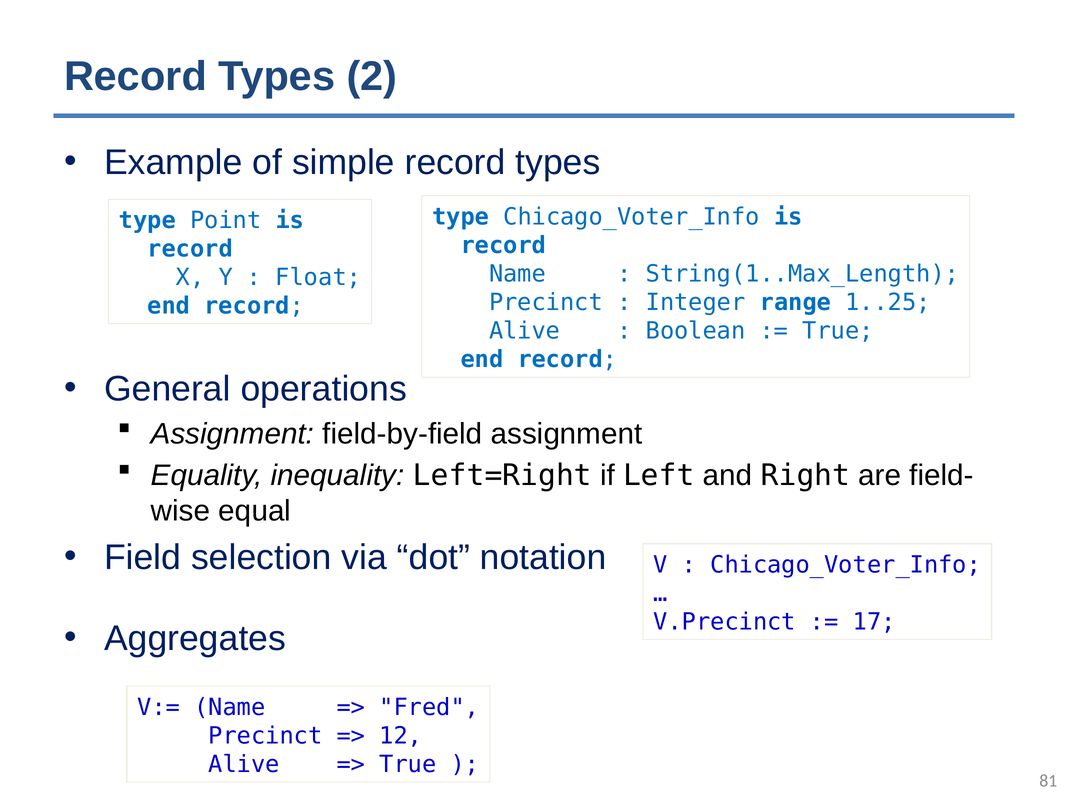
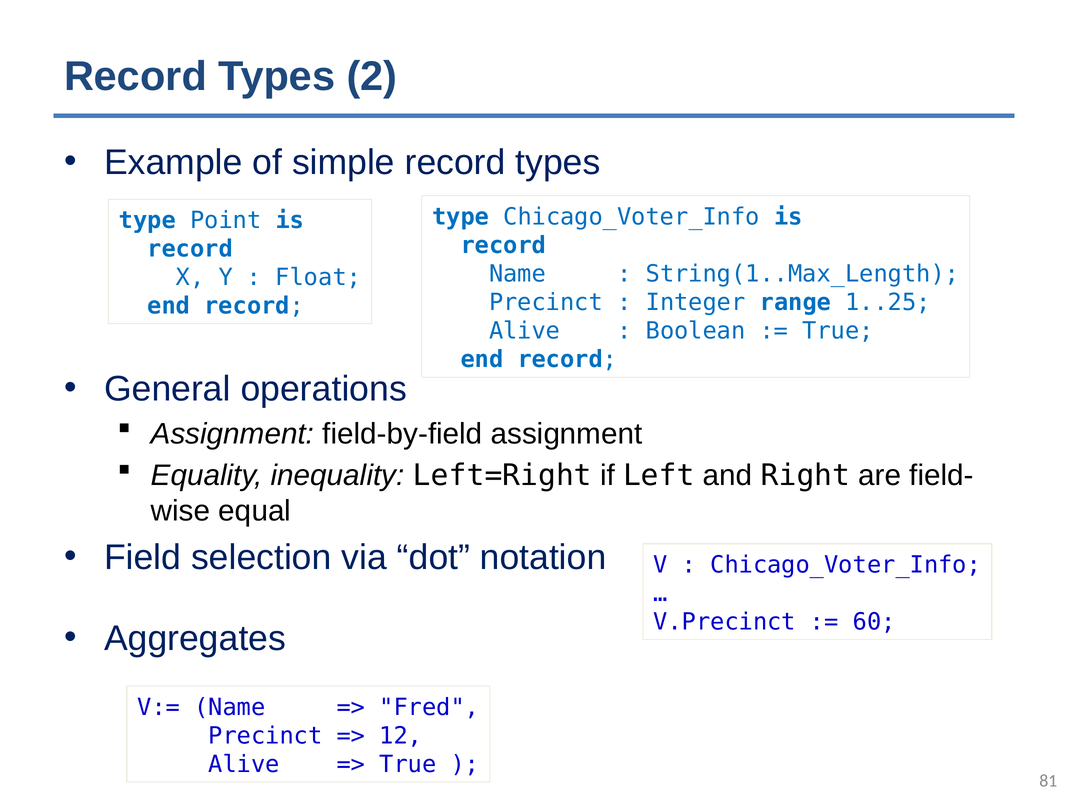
17: 17 -> 60 (874, 622)
